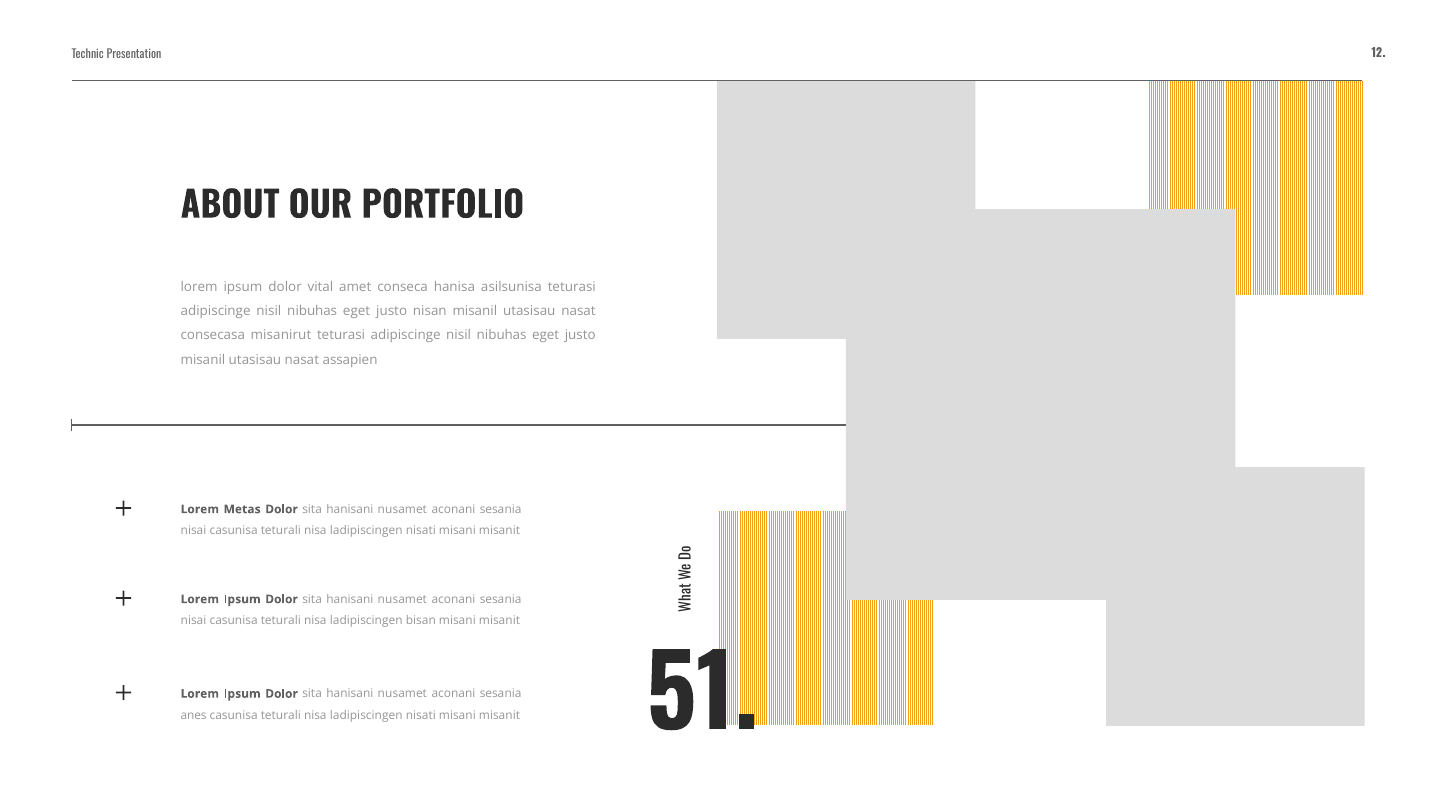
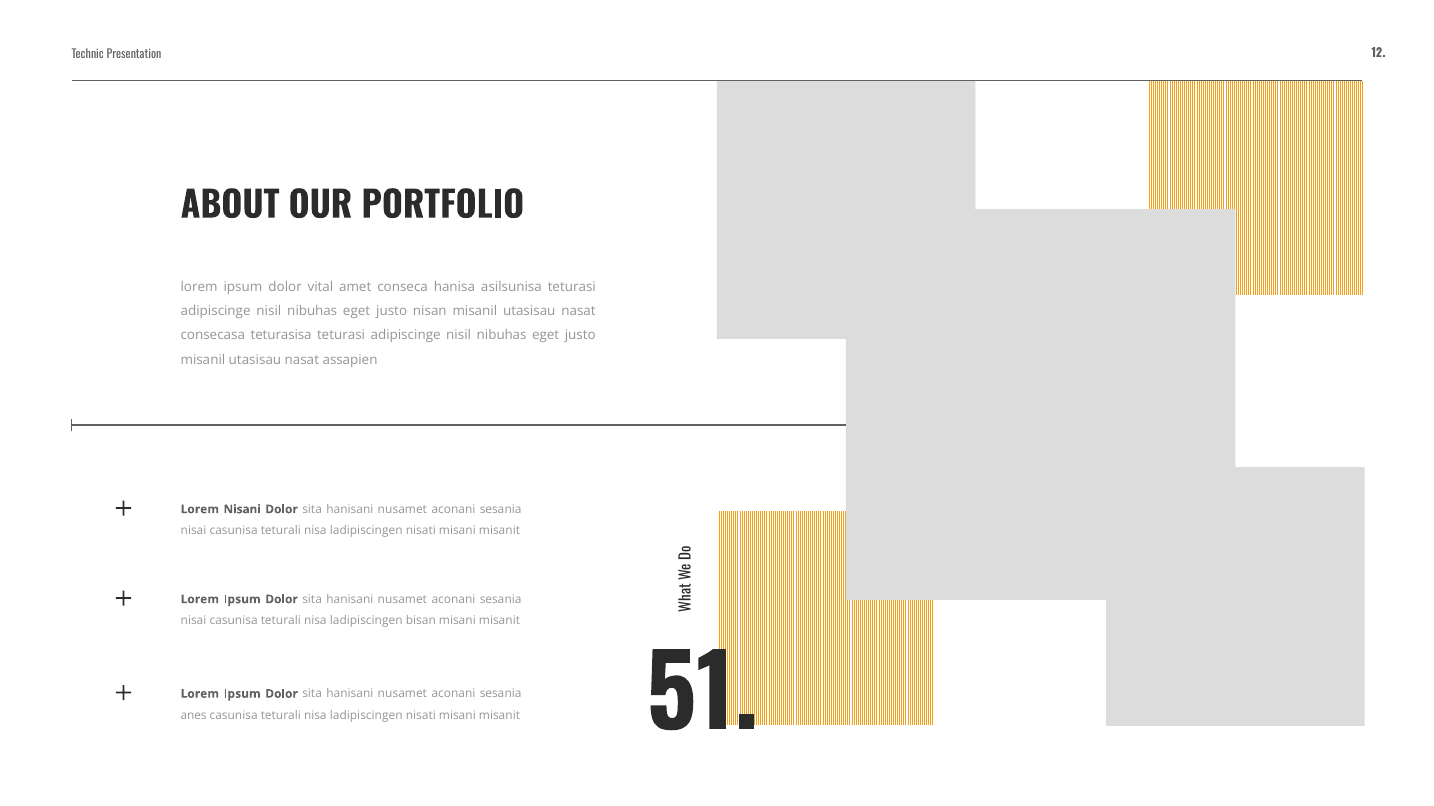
misanirut: misanirut -> teturasisa (281, 336)
Metas: Metas -> Nisani (242, 510)
